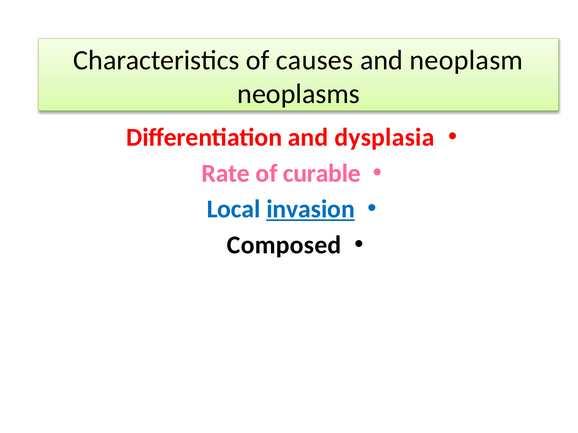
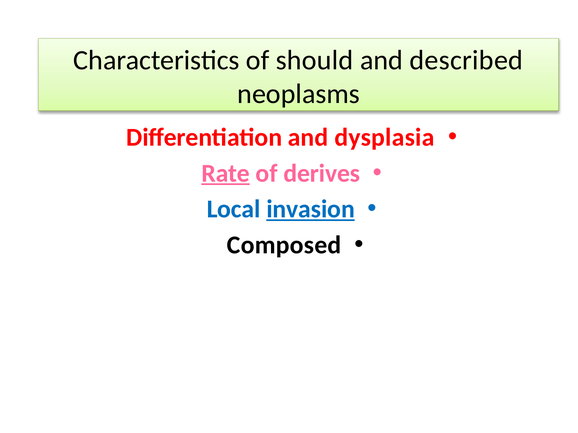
causes: causes -> should (315, 60)
neoplasm: neoplasm -> described (466, 60)
Rate underline: none -> present (226, 173)
curable: curable -> derives (322, 173)
